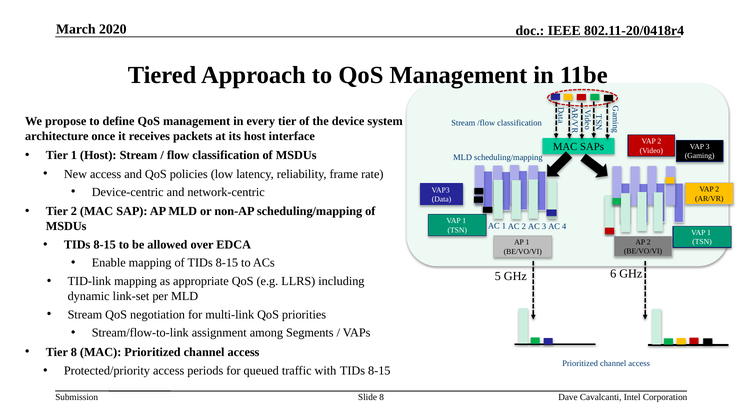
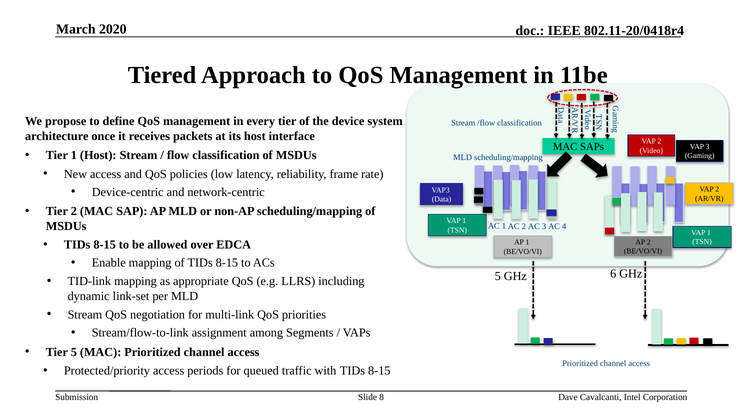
Tier 8: 8 -> 5 (74, 352)
